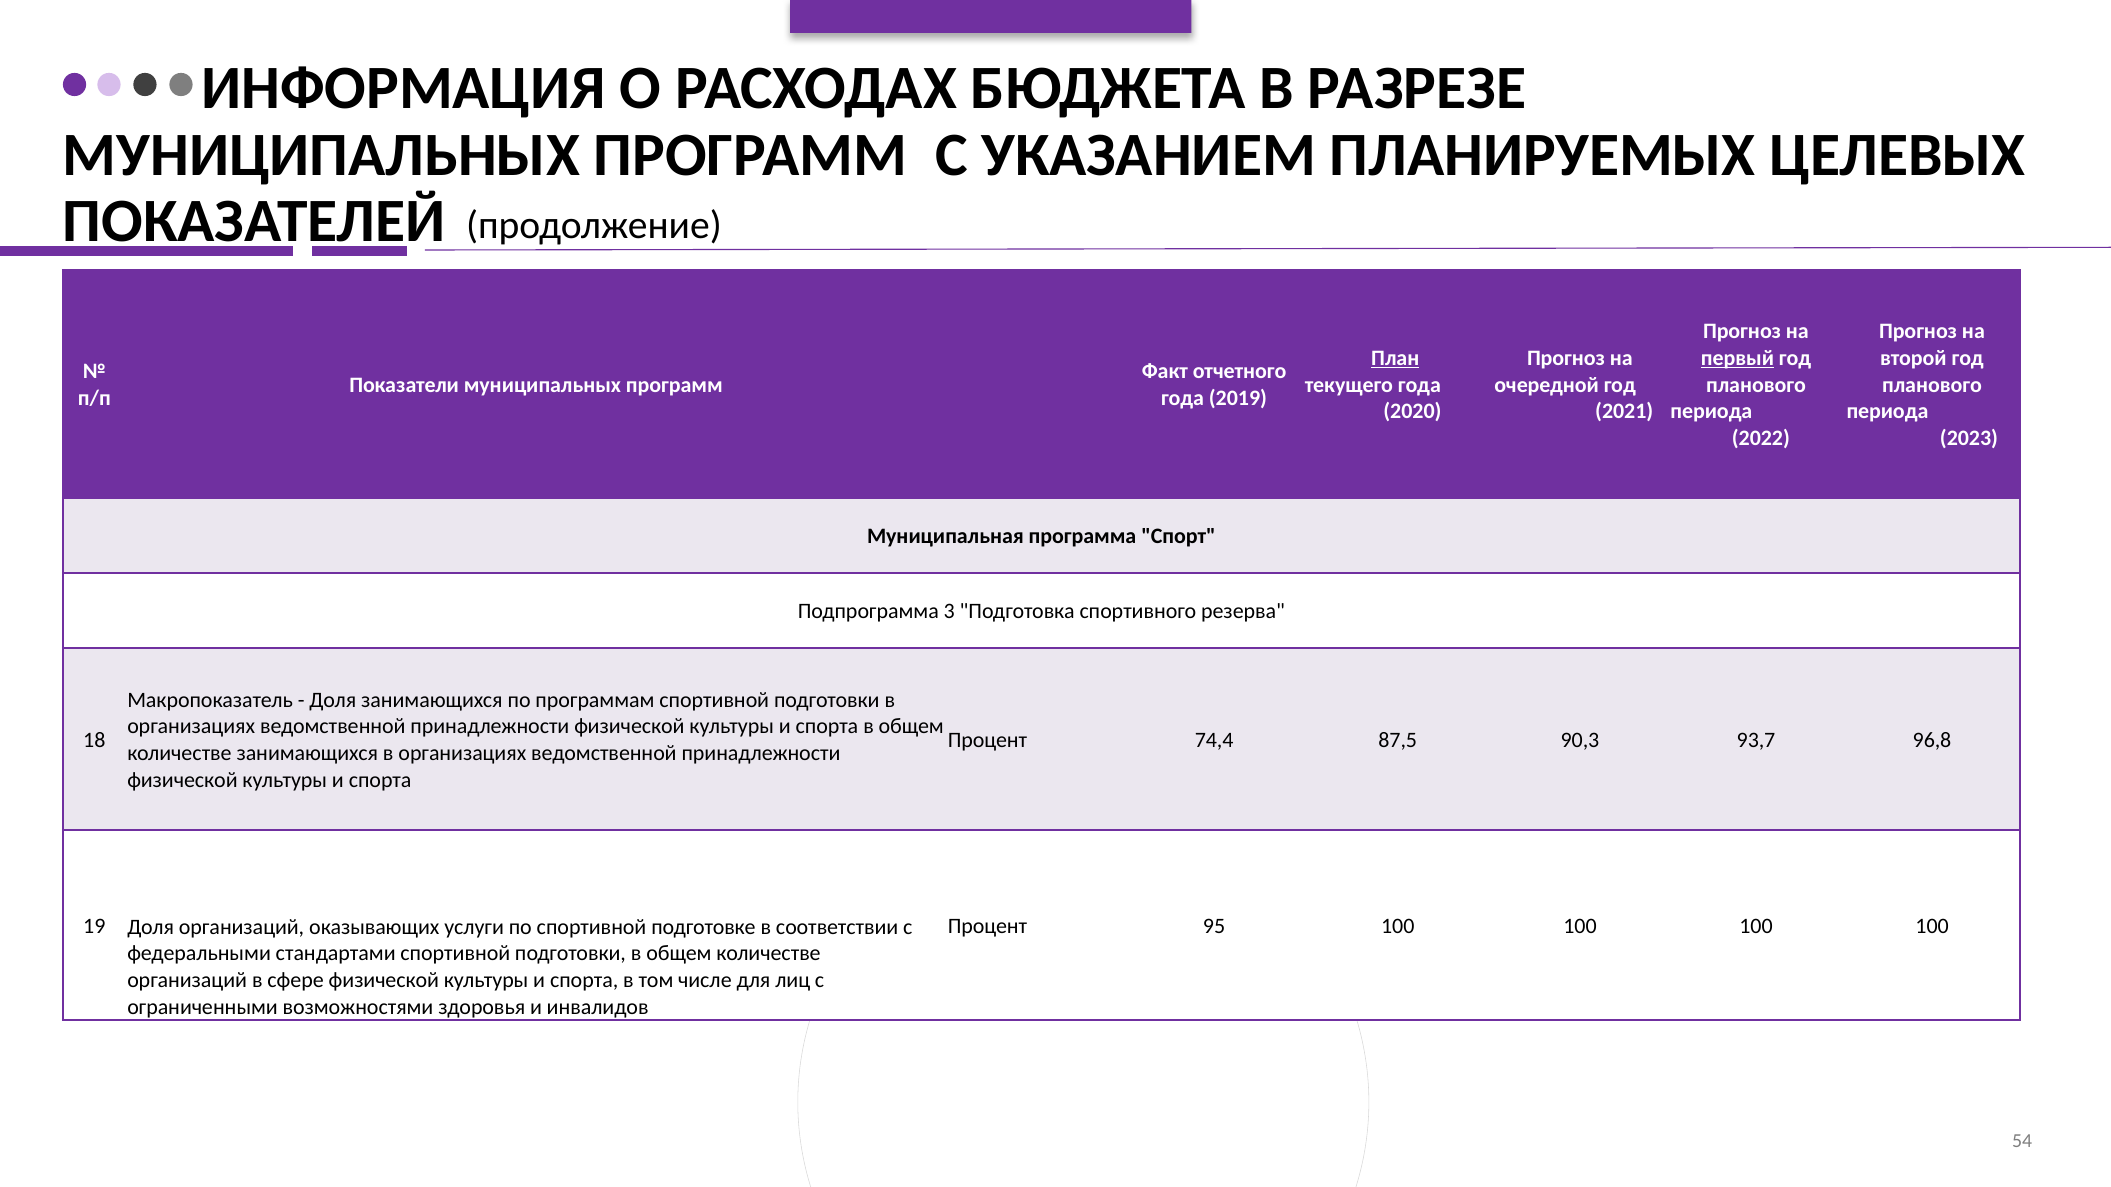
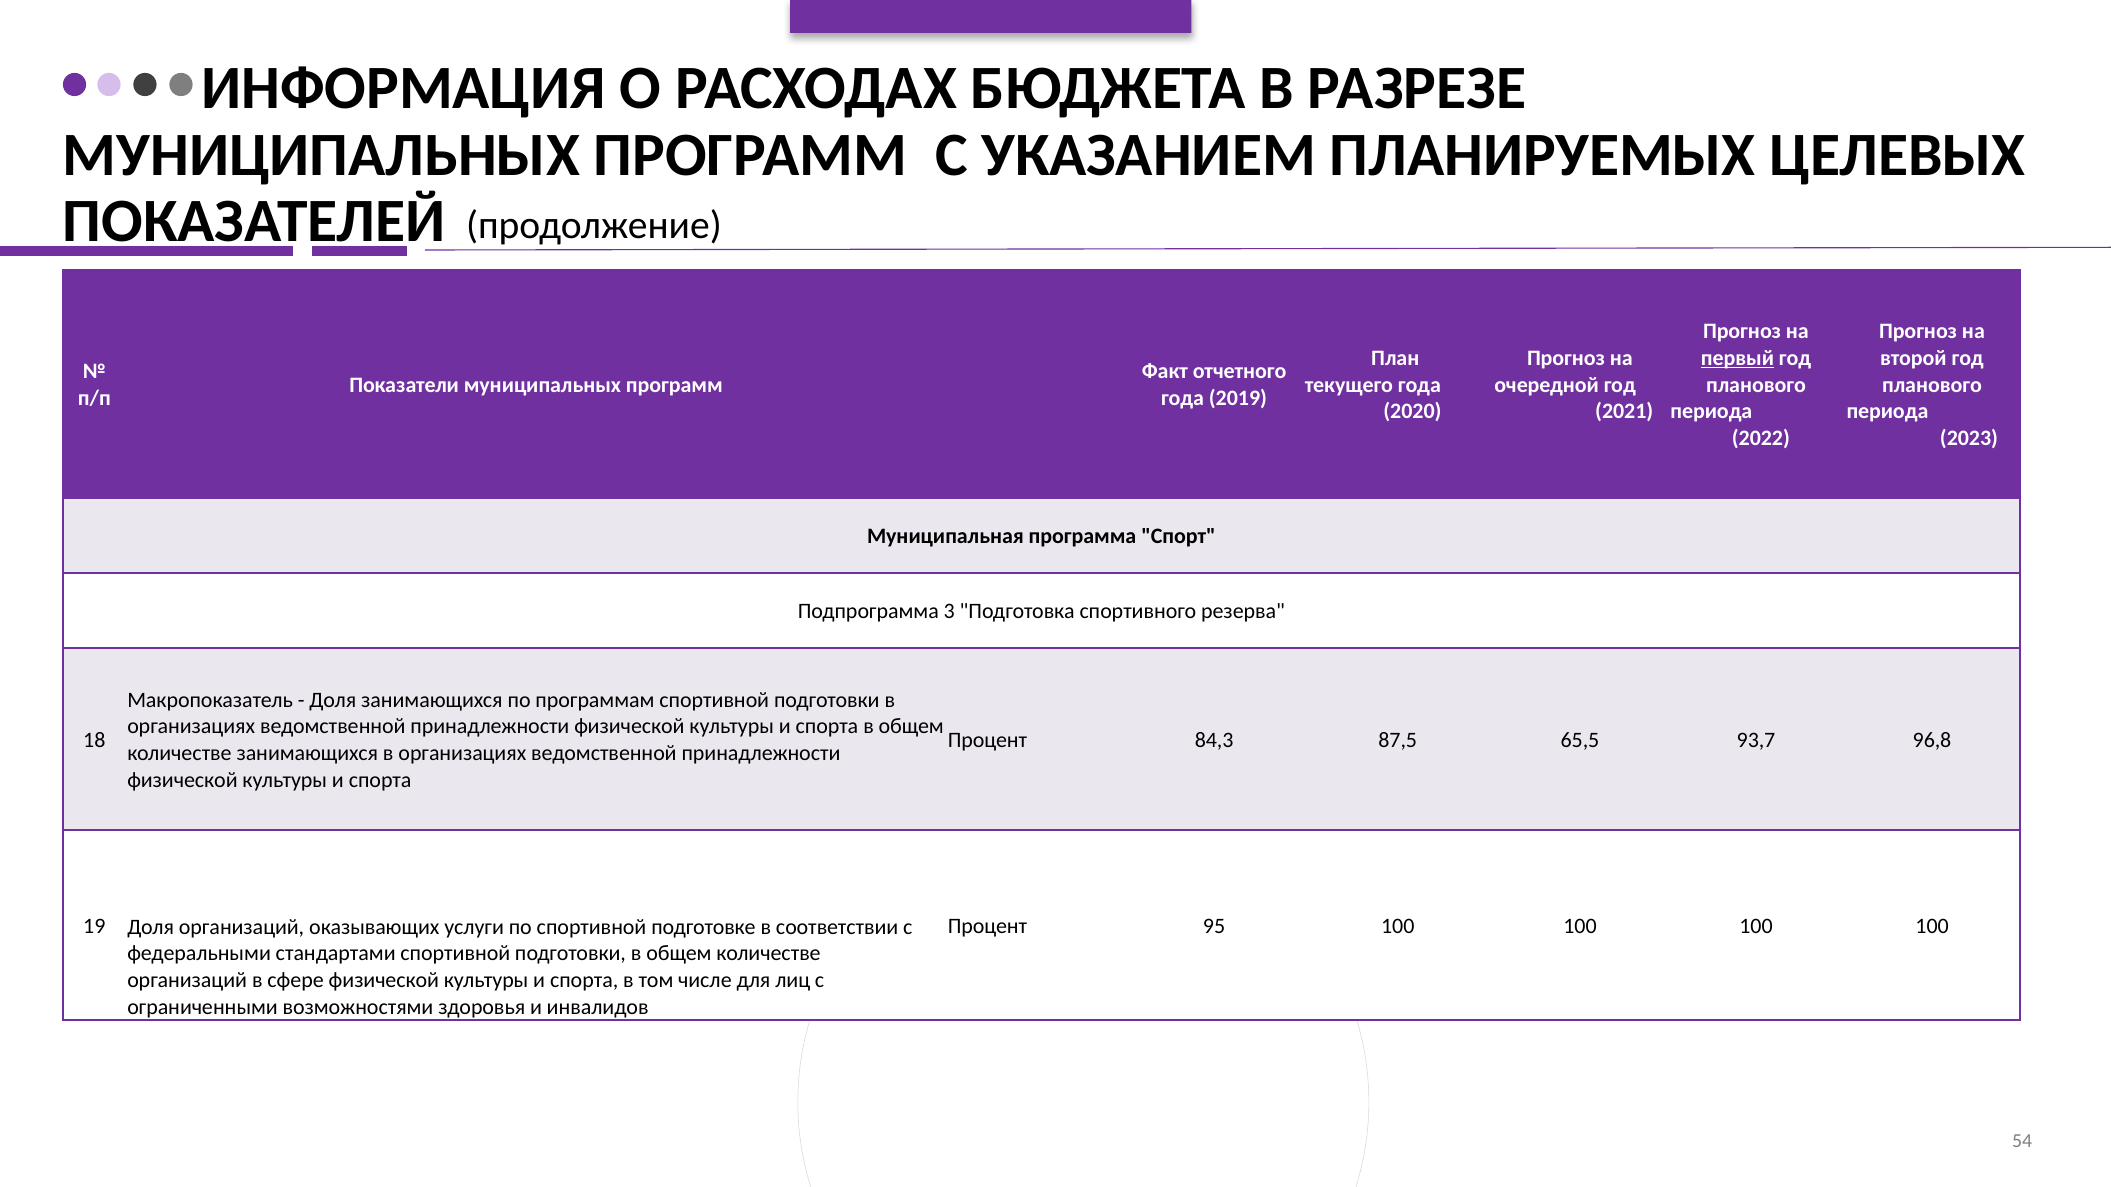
План underline: present -> none (1395, 358)
74,4: 74,4 -> 84,3 (1214, 740)
90,3: 90,3 -> 65,5 (1580, 740)
